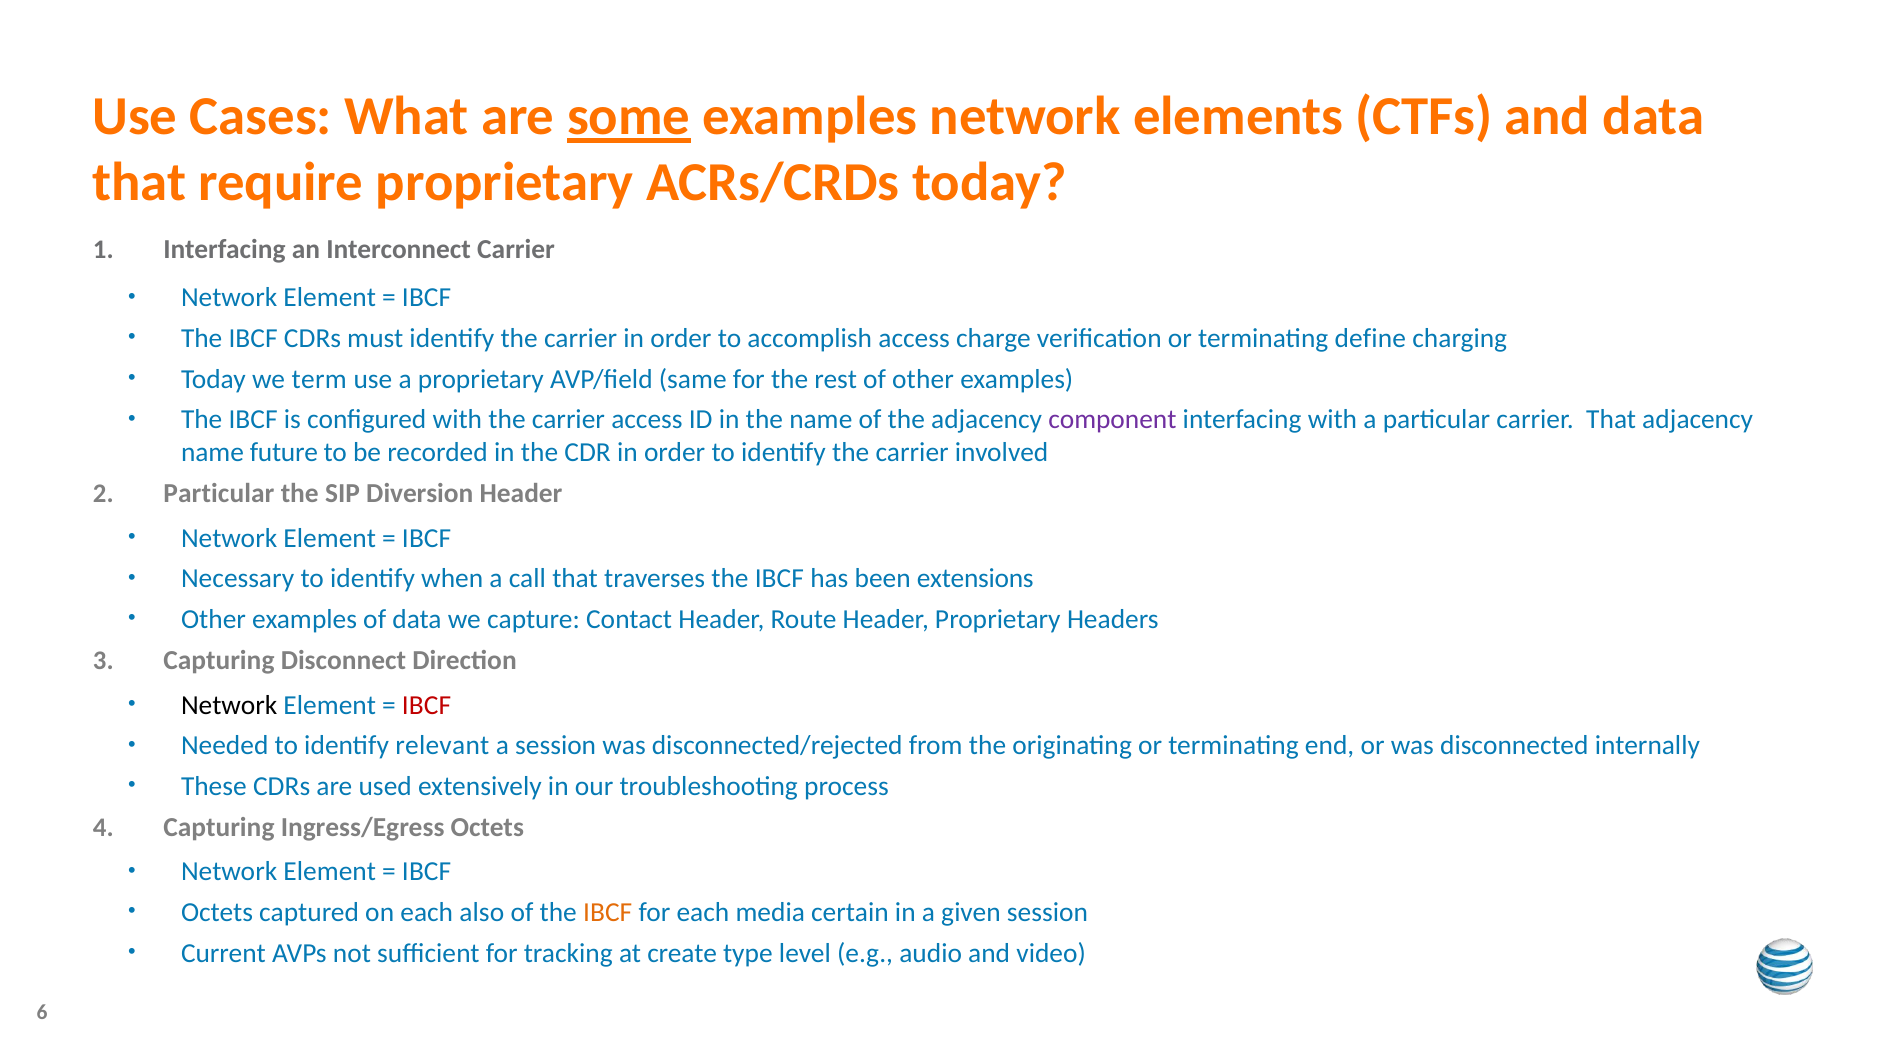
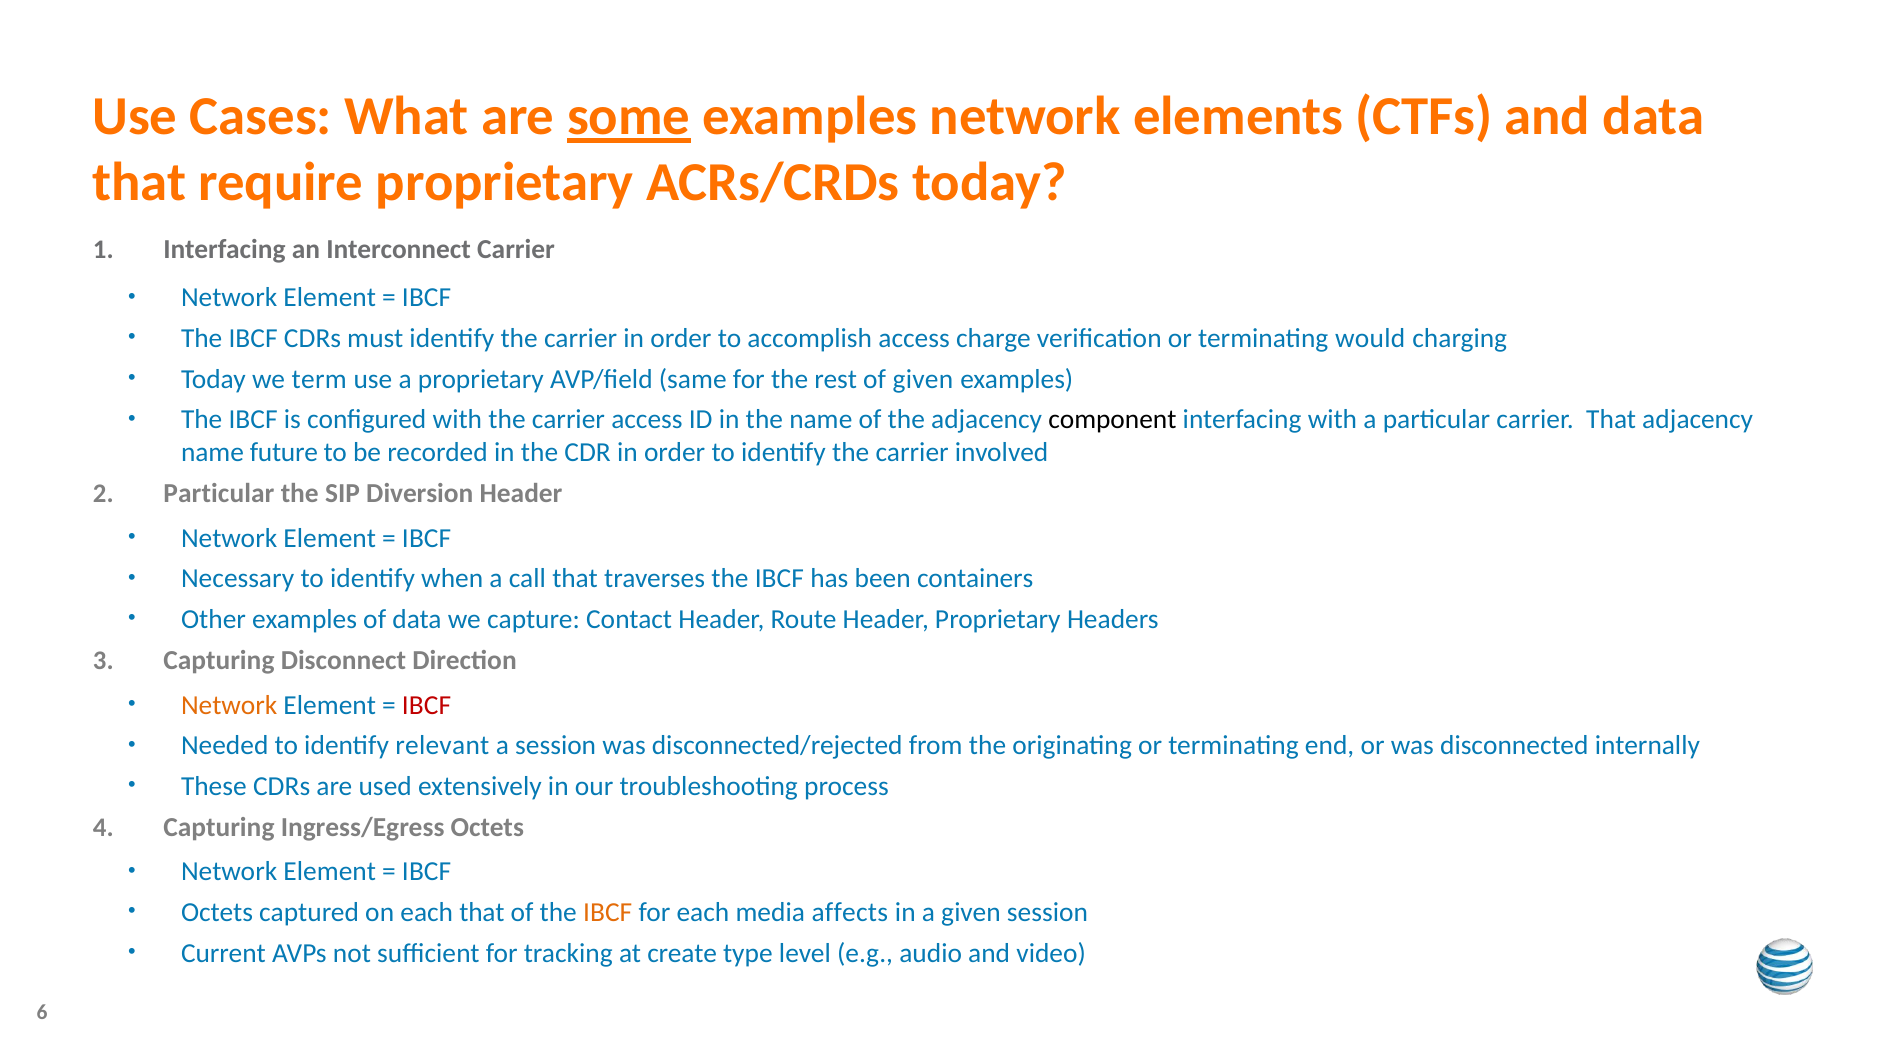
define: define -> would (1370, 338)
of other: other -> given (923, 379)
component colour: purple -> black (1112, 420)
extensions: extensions -> containers (975, 579)
Network colour: black -> orange (229, 705)
each also: also -> that (482, 913)
certain: certain -> affects (850, 913)
